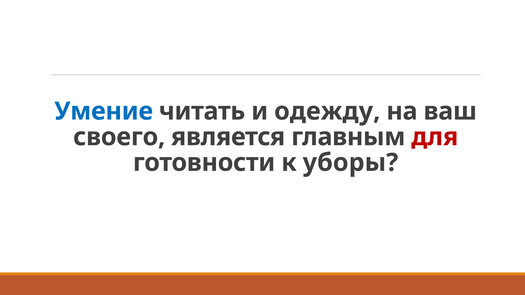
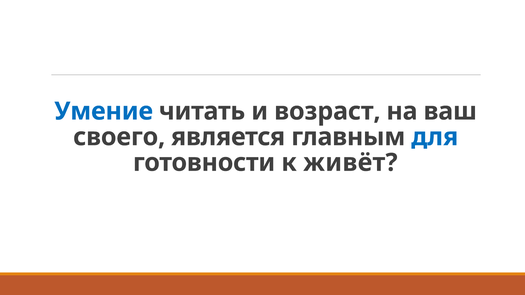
одежду: одежду -> возраст (327, 111)
для colour: red -> blue (435, 137)
уборы: уборы -> живёт (350, 163)
